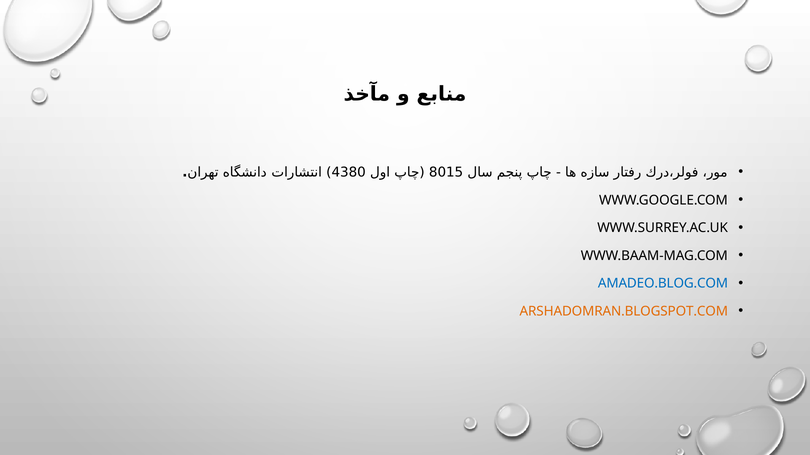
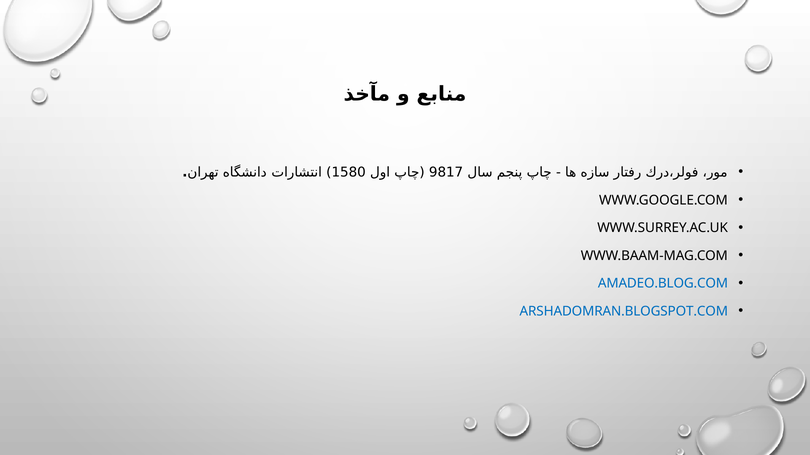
4380: 4380 -> 1580 (349, 173)
8015: 8015 -> 9817 (446, 173)
ARSHADOMRAN.BLOGSPOT.COM colour: orange -> blue (624, 312)
